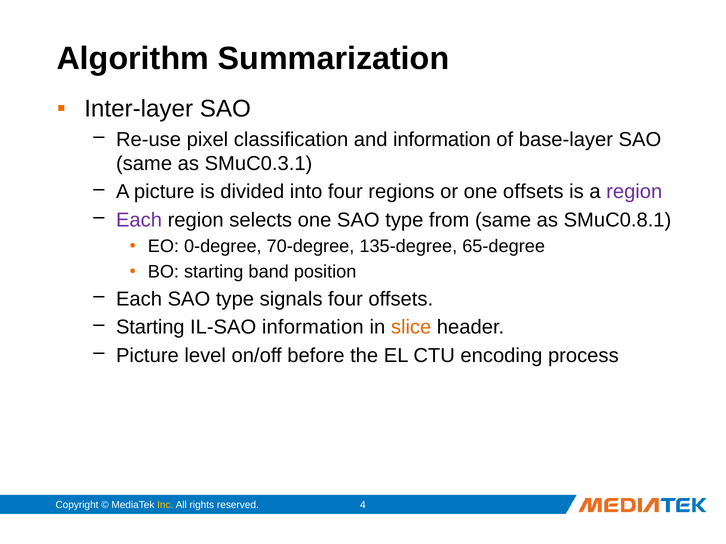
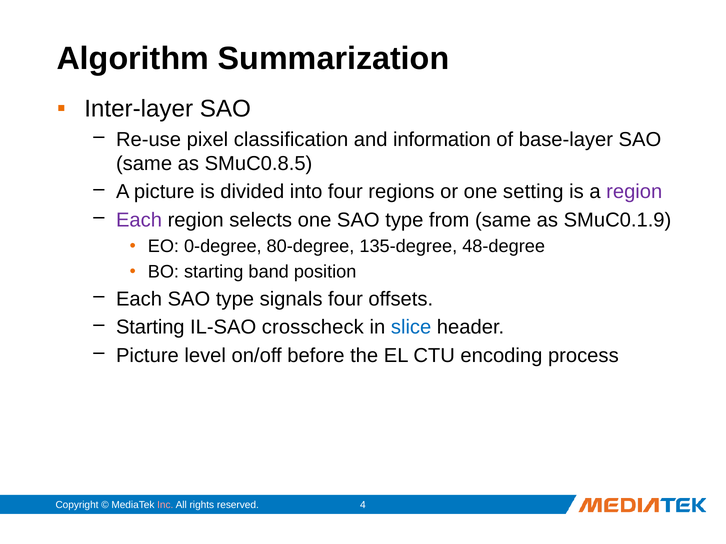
SMuC0.3.1: SMuC0.3.1 -> SMuC0.8.5 (258, 164)
one offsets: offsets -> setting (533, 192)
SMuC0.8.1: SMuC0.8.1 -> SMuC0.1.9 (617, 220)
70-degree: 70-degree -> 80-degree (310, 247)
65-degree: 65-degree -> 48-degree (504, 247)
IL-SAO information: information -> crosscheck (313, 328)
slice colour: orange -> blue (411, 328)
Inc colour: yellow -> pink (165, 505)
